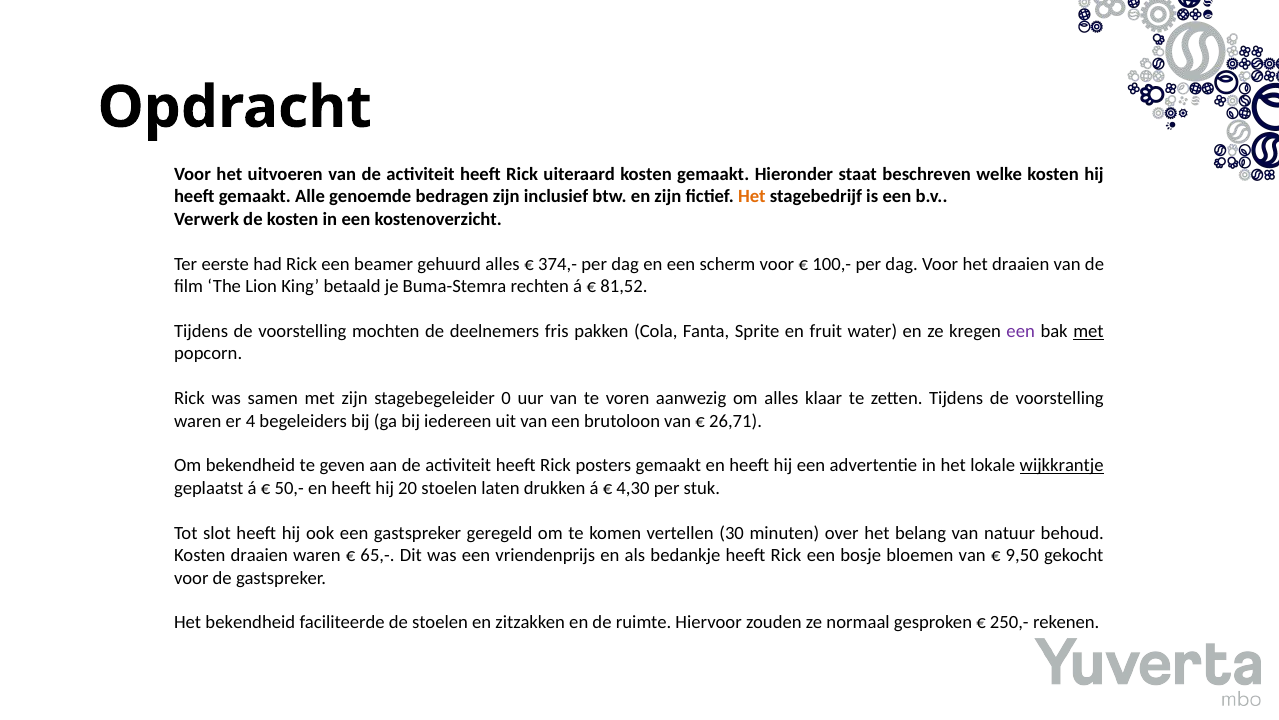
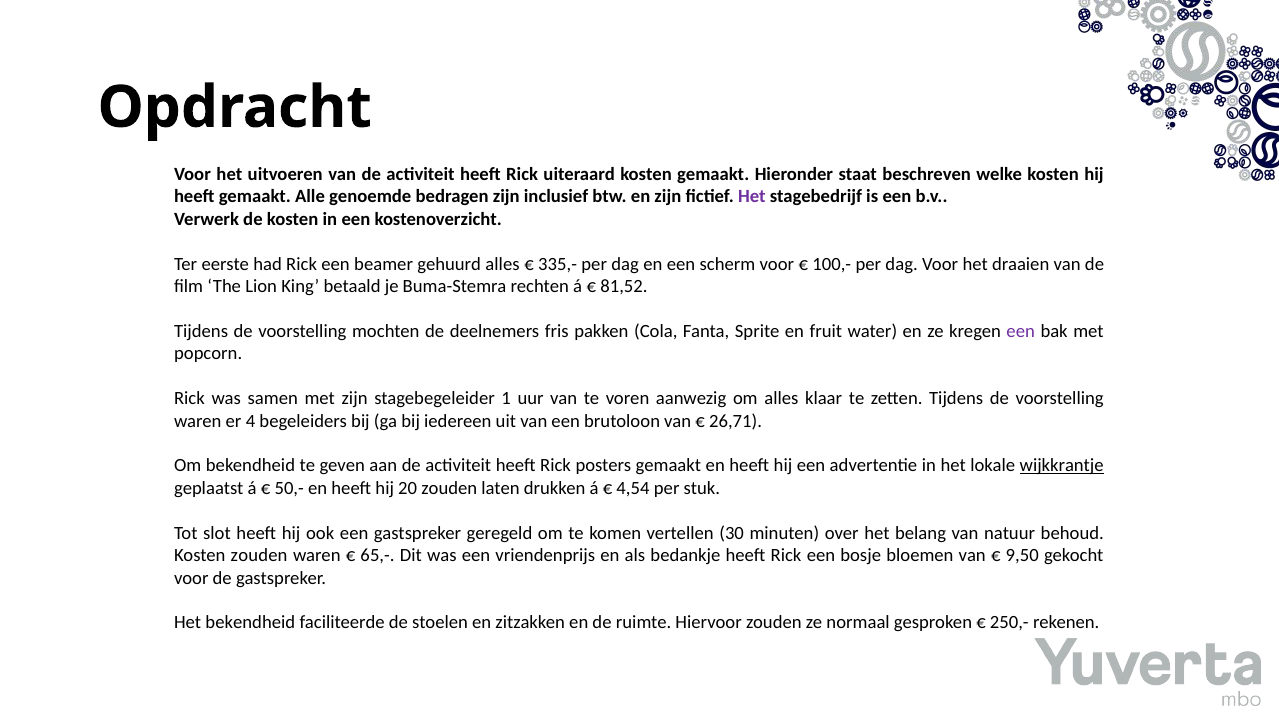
Het colour: orange -> purple (752, 197)
374,-: 374,- -> 335,- (558, 264)
met underline: present -> none (1089, 331)
0: 0 -> 1 (506, 398)
20 stoelen: stoelen -> zouden (449, 488)
4,30: 4,30 -> 4,54 (633, 488)
Kosten draaien: draaien -> zouden (259, 555)
